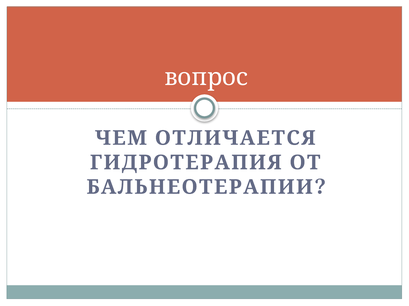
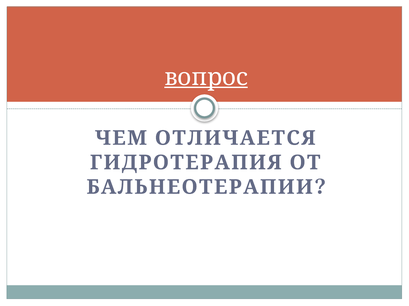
вопрос underline: none -> present (206, 77)
